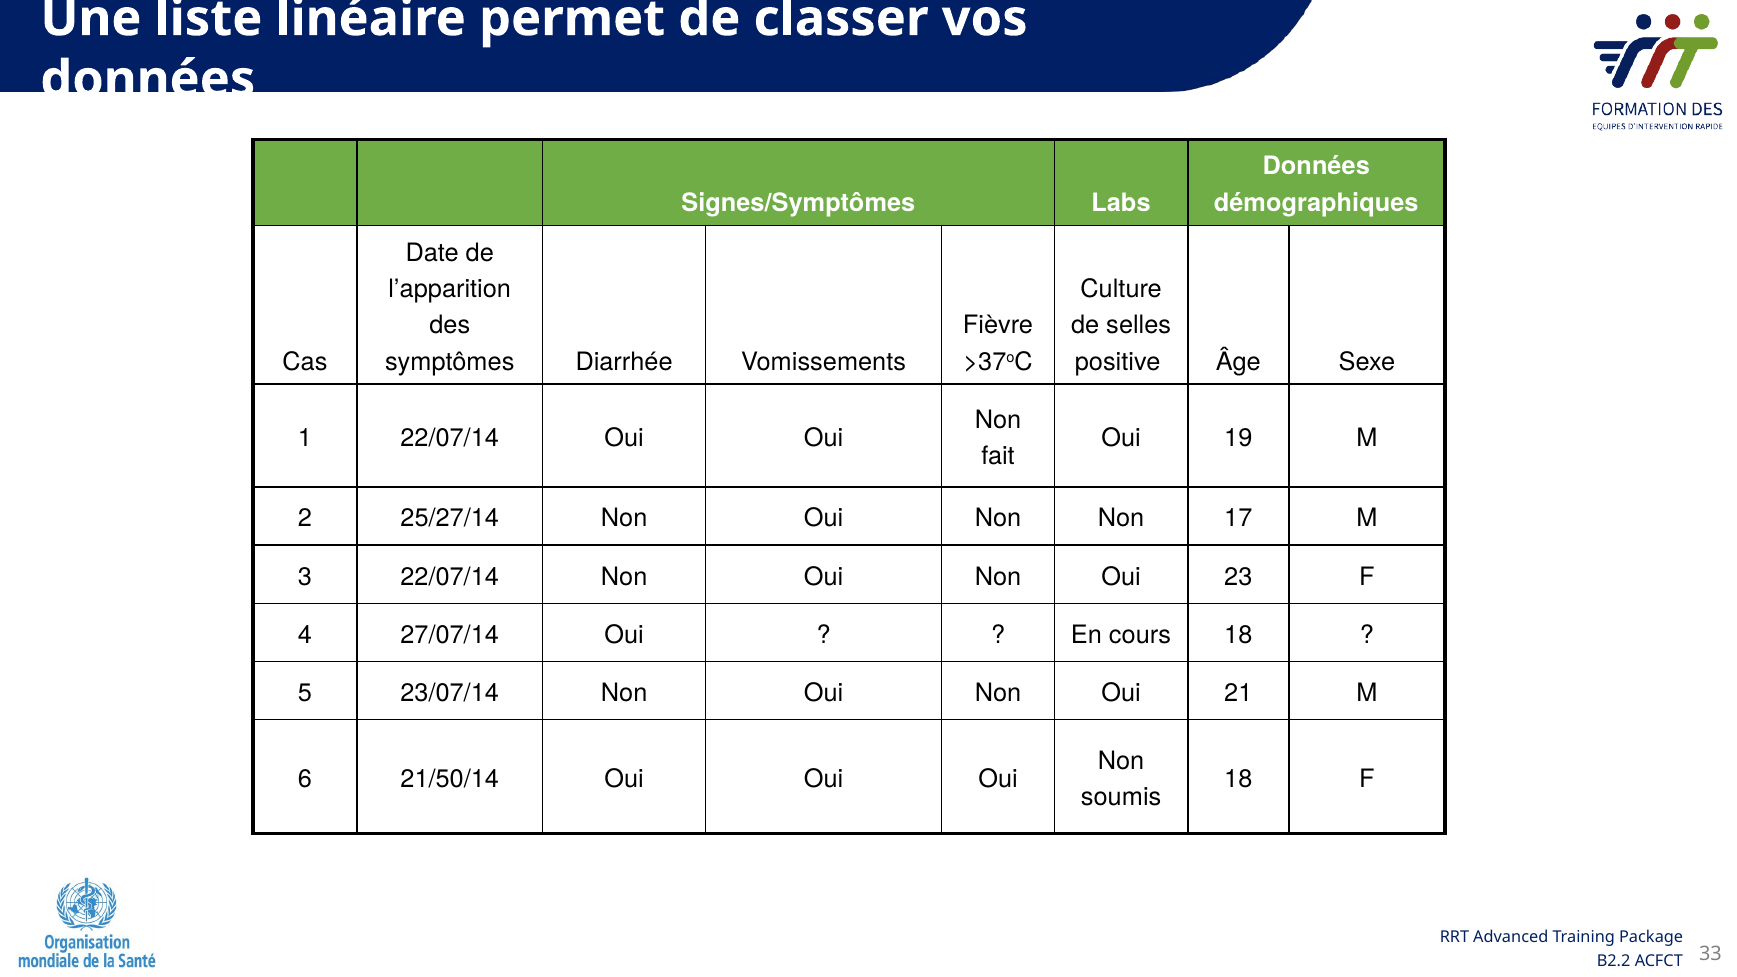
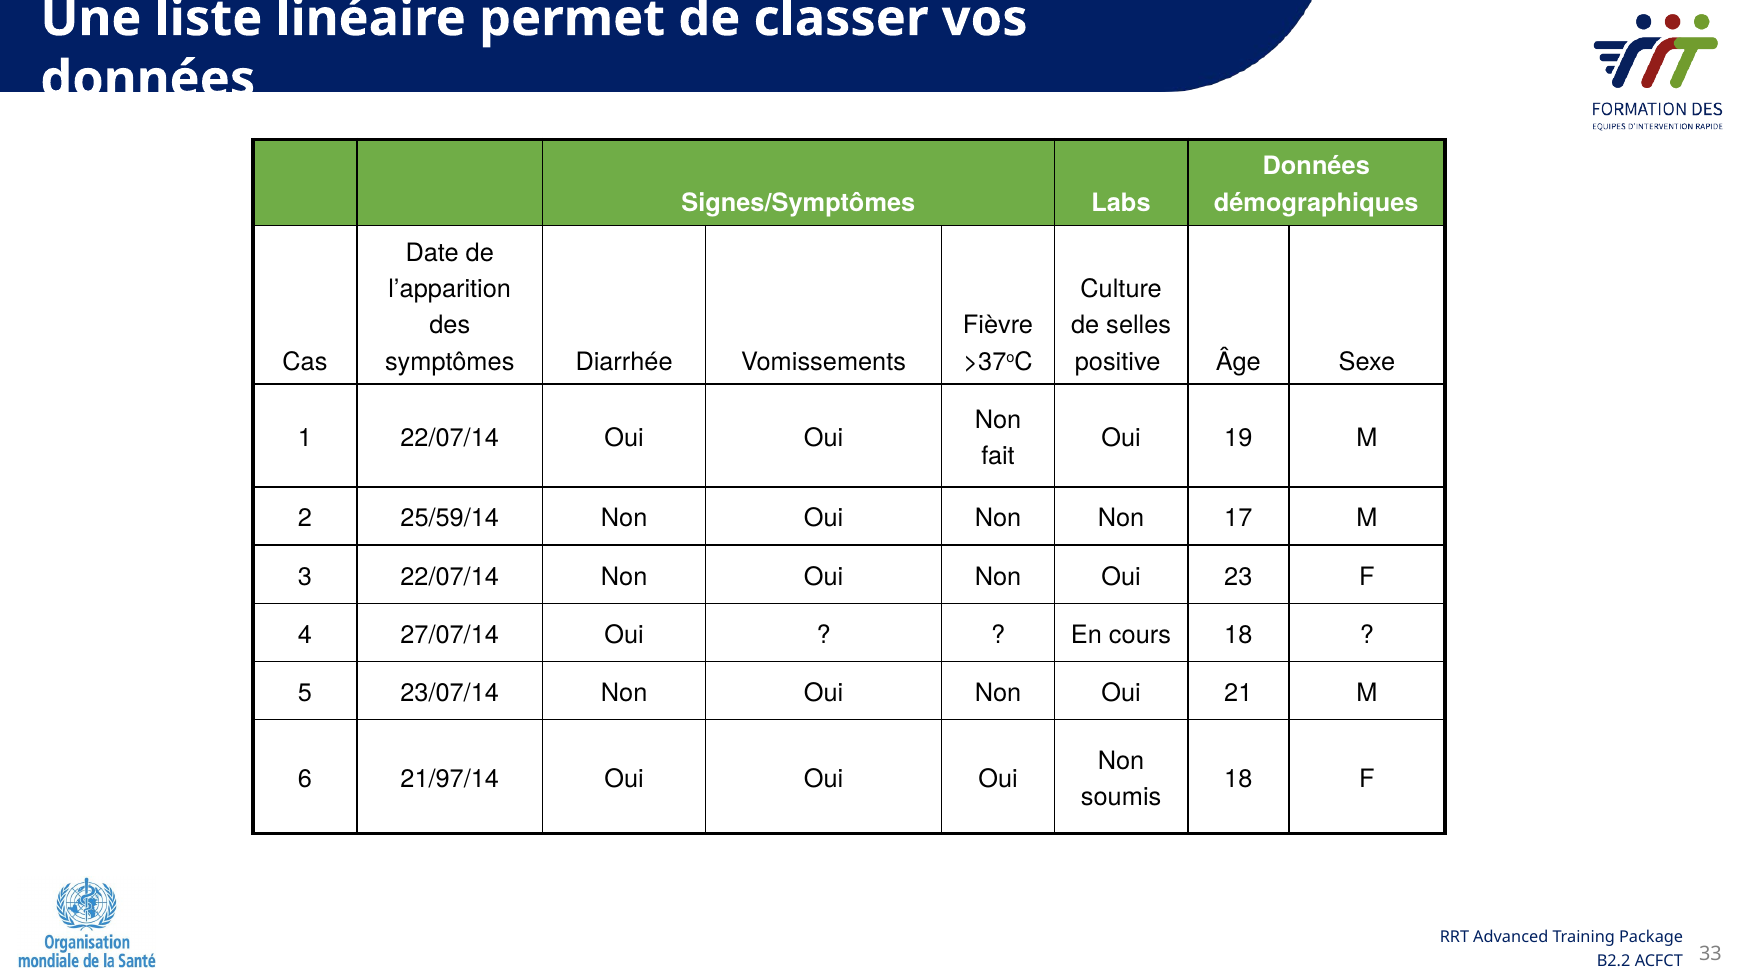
25/27/14: 25/27/14 -> 25/59/14 (450, 519)
21/50/14: 21/50/14 -> 21/97/14 (450, 779)
